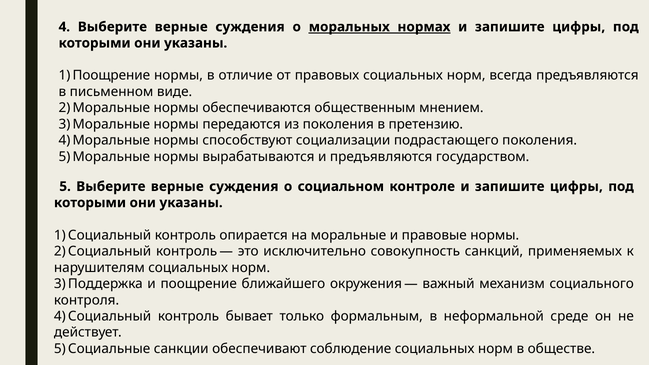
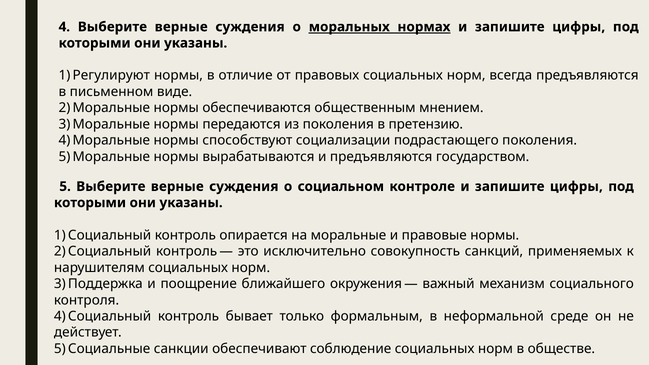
1 Поощрение: Поощрение -> Регулируют (111, 76)
